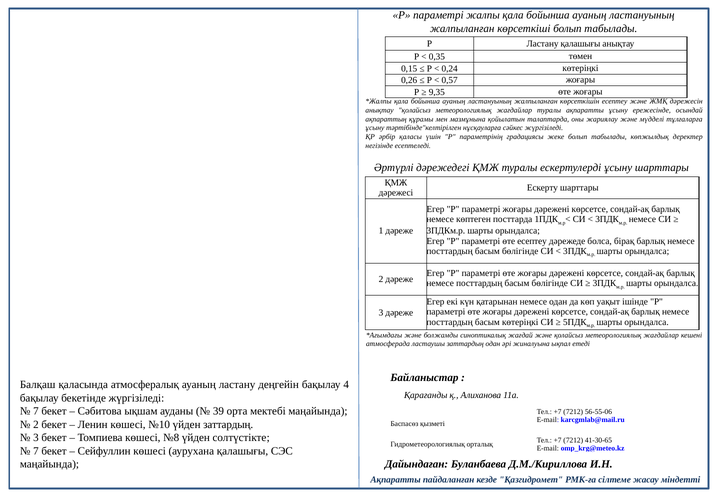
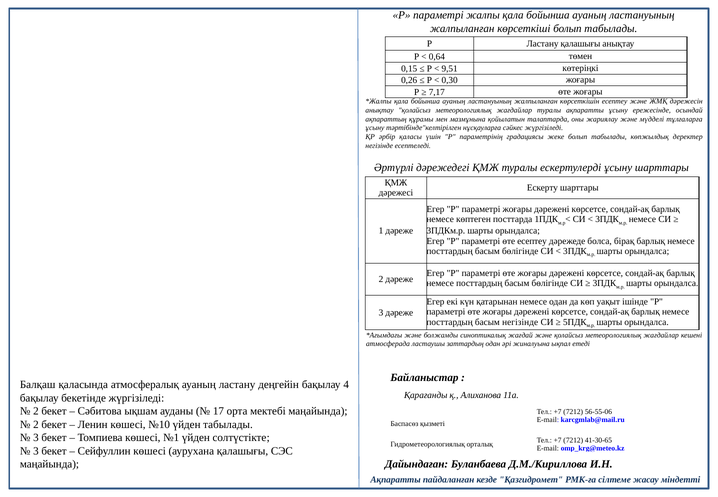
0,35: 0,35 -> 0,64 (437, 57)
0,24: 0,24 -> 9,51 (450, 68)
0,57: 0,57 -> 0,30 (450, 80)
9,35: 9,35 -> 7,17 (437, 92)
басым көтеріңкі: көтеріңкі -> негізінде (520, 322)
7: 7 -> 2 (36, 411)
39: 39 -> 17 (218, 411)
үйден заттардың: заттардың -> табылады (228, 425)
№8: №8 -> №1 (171, 438)
7: 7 -> 3 (36, 451)
